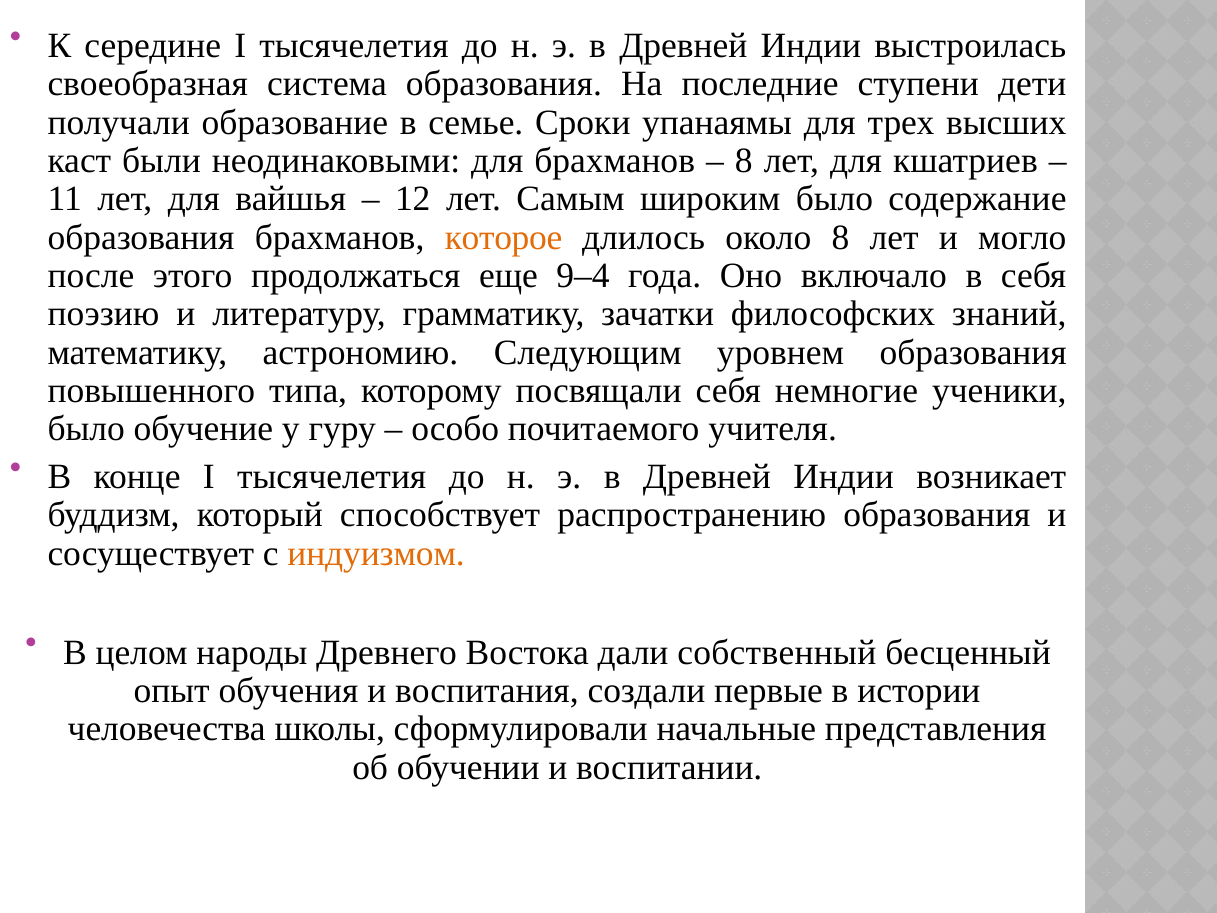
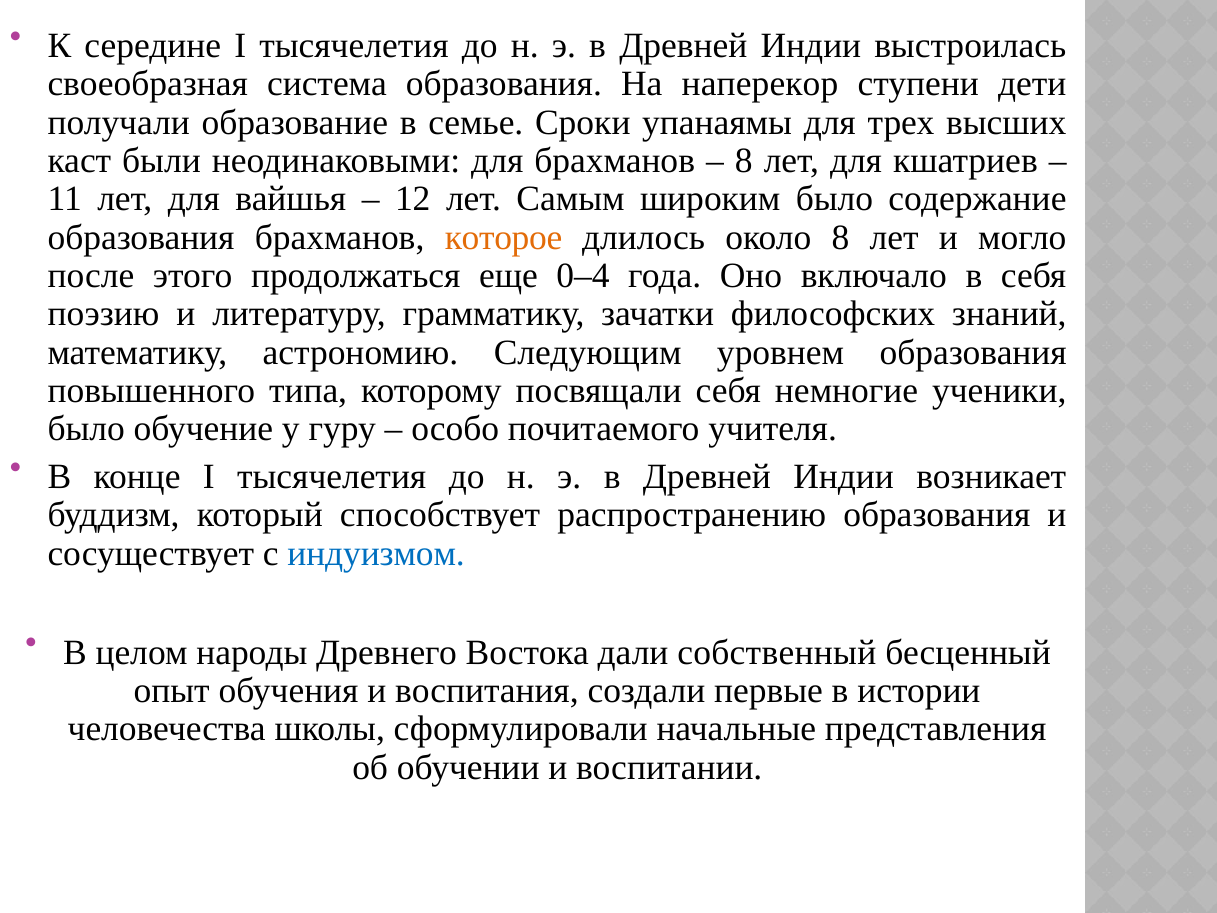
последние: последние -> наперекор (760, 84)
9–4: 9–4 -> 0–4 (583, 276)
индуизмом colour: orange -> blue (376, 553)
